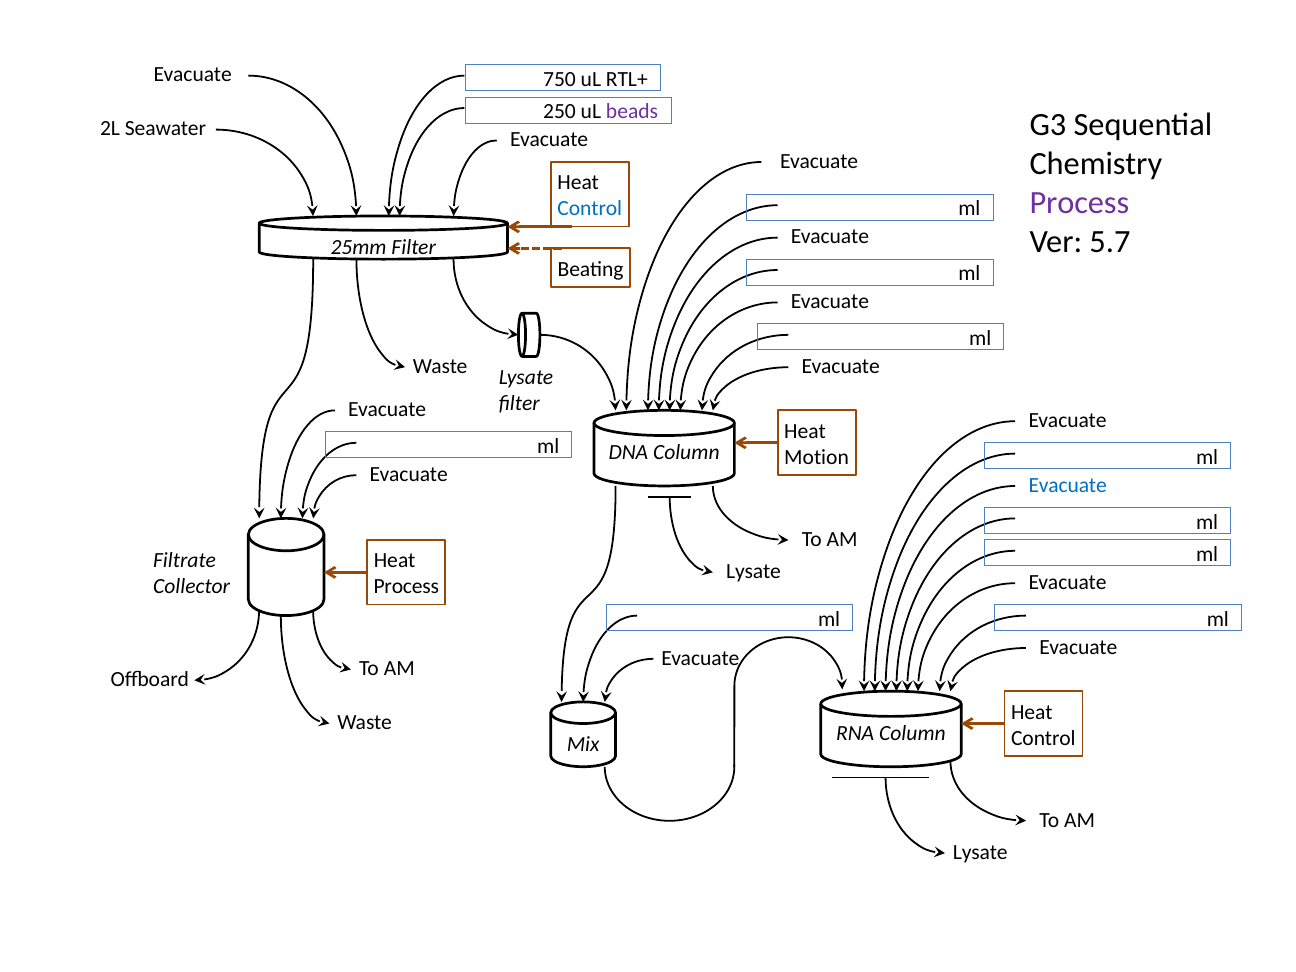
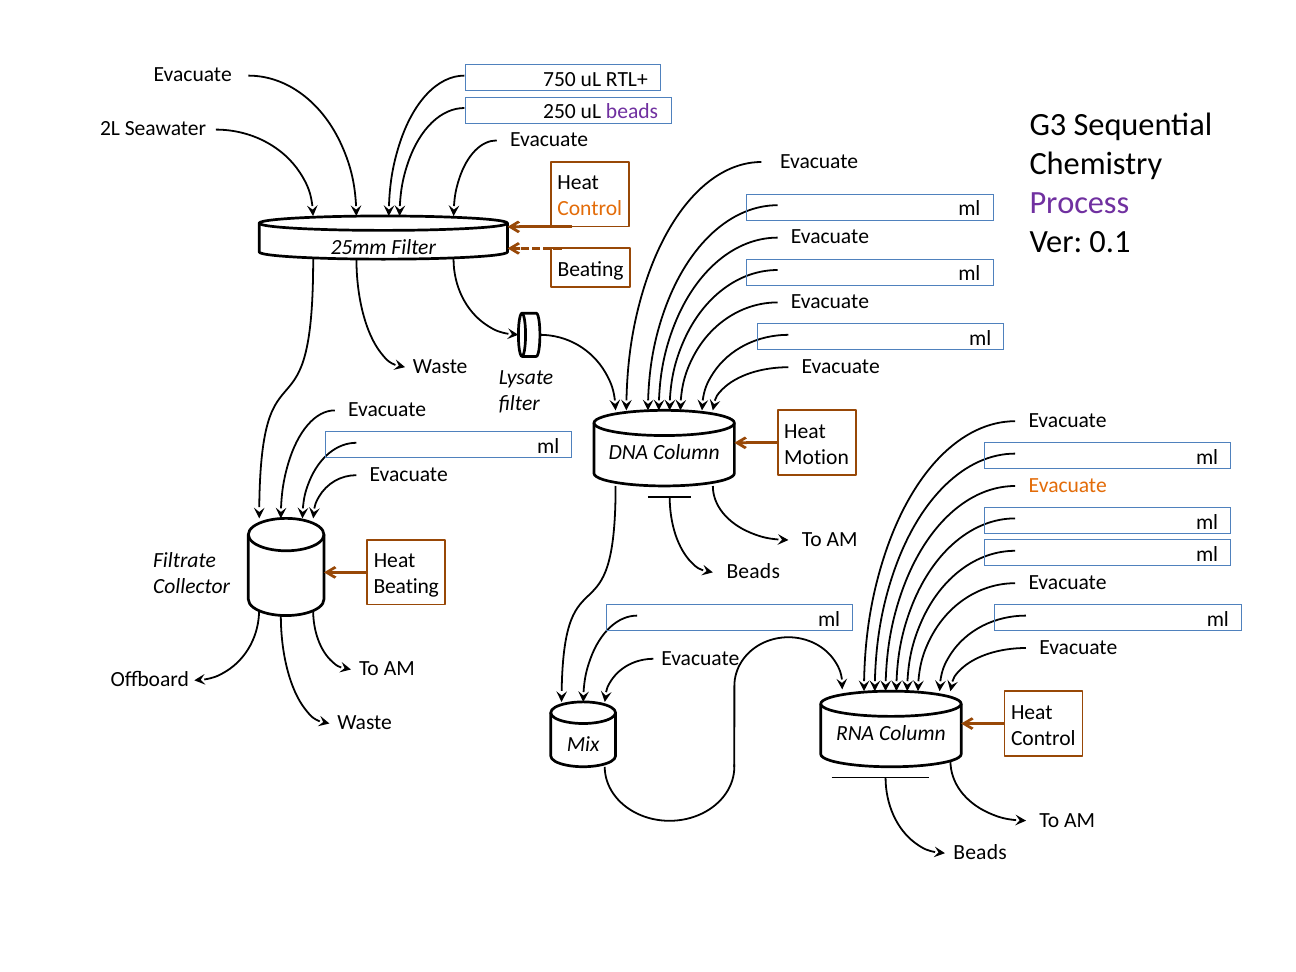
Control colour: blue -> orange (590, 209)
5.7: 5.7 -> 0.1 (1110, 242)
Evacuate colour: blue -> orange (1068, 485)
Lysate: Lysate -> Beads (753, 572)
Process: Process -> Beating (406, 587)
Lysate: Lysate -> Beads (980, 852)
